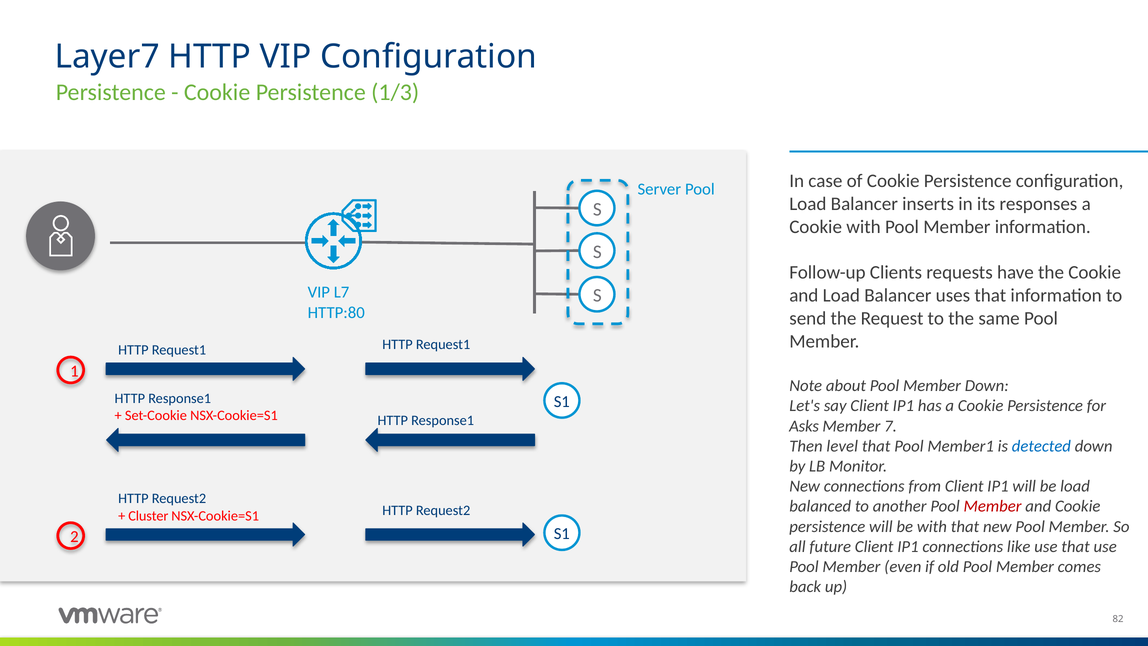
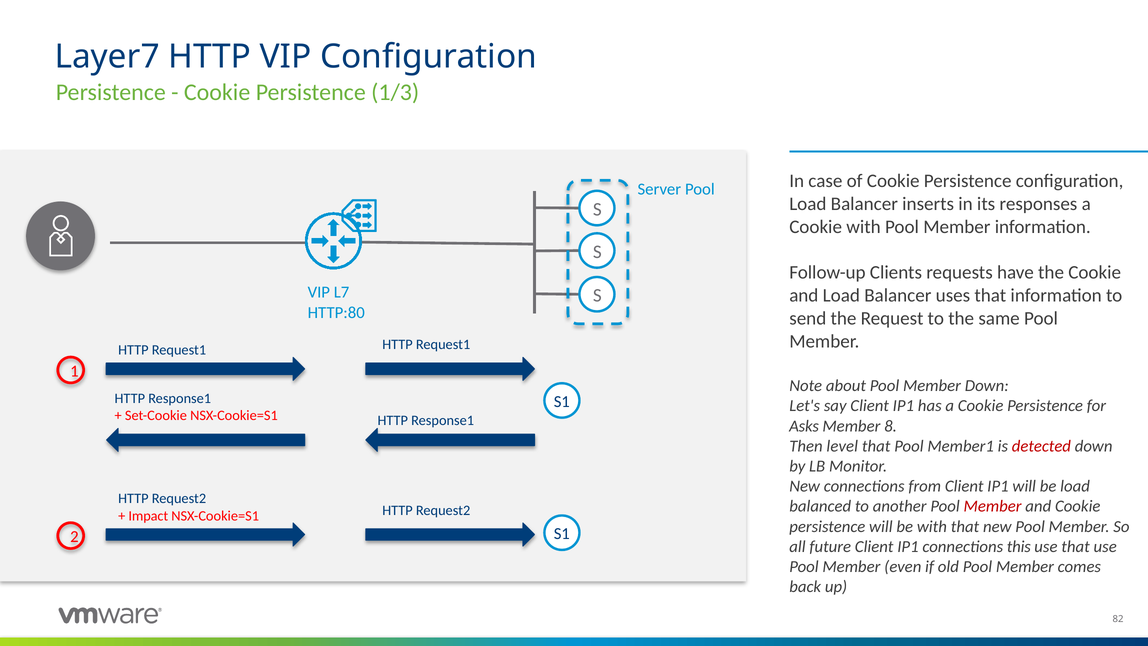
7: 7 -> 8 (891, 426)
detected colour: blue -> red (1041, 446)
Cluster: Cluster -> Impact (148, 516)
like: like -> this (1019, 547)
